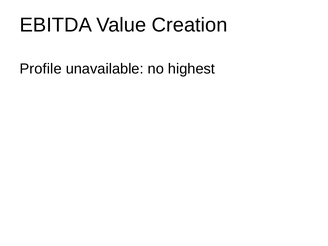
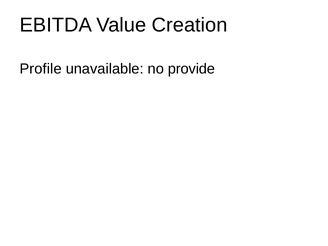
highest: highest -> provide (192, 69)
